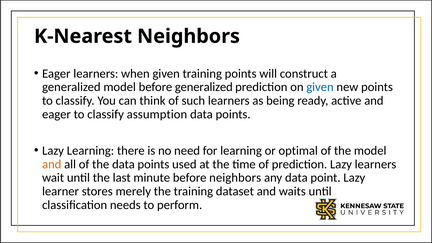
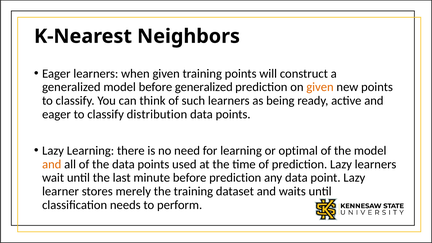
given colour: blue -> orange (320, 87)
assumption: assumption -> distribution (157, 114)
before neighbors: neighbors -> prediction (235, 178)
